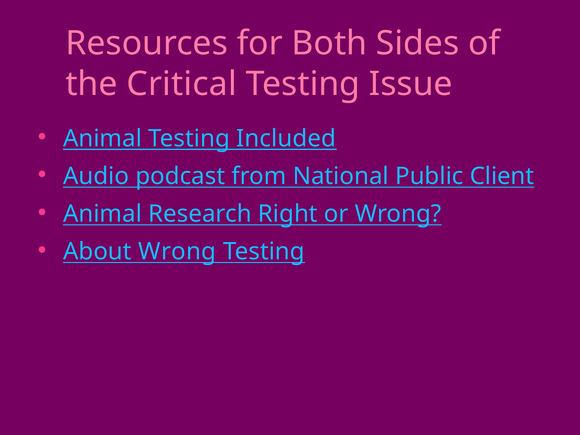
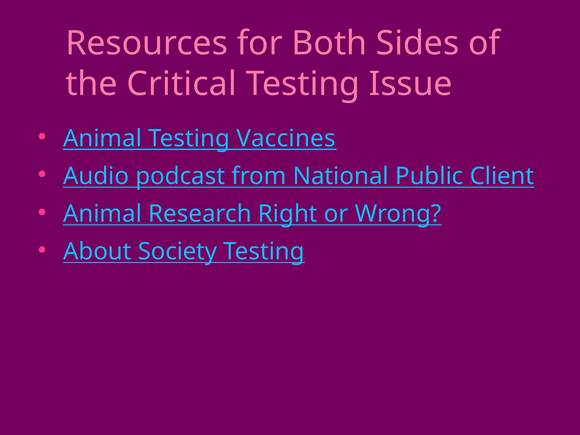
Included: Included -> Vaccines (286, 138)
About Wrong: Wrong -> Society (177, 252)
